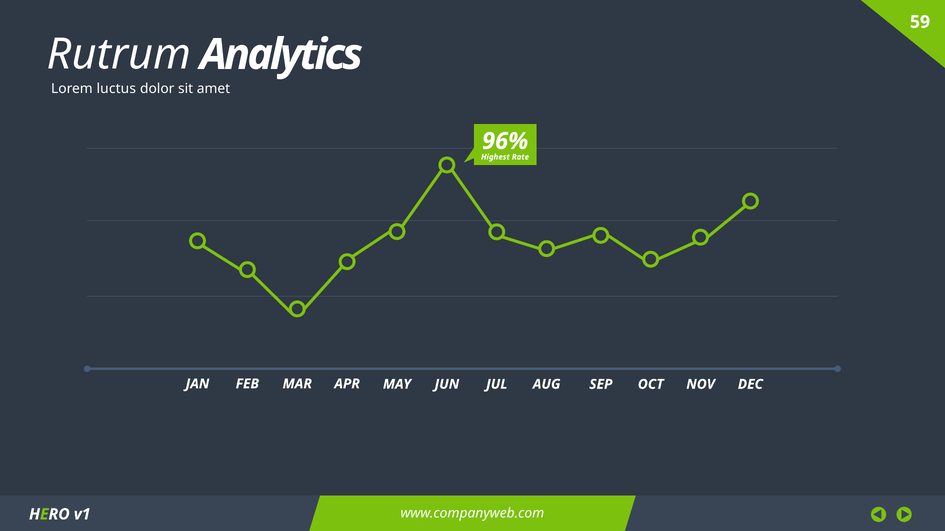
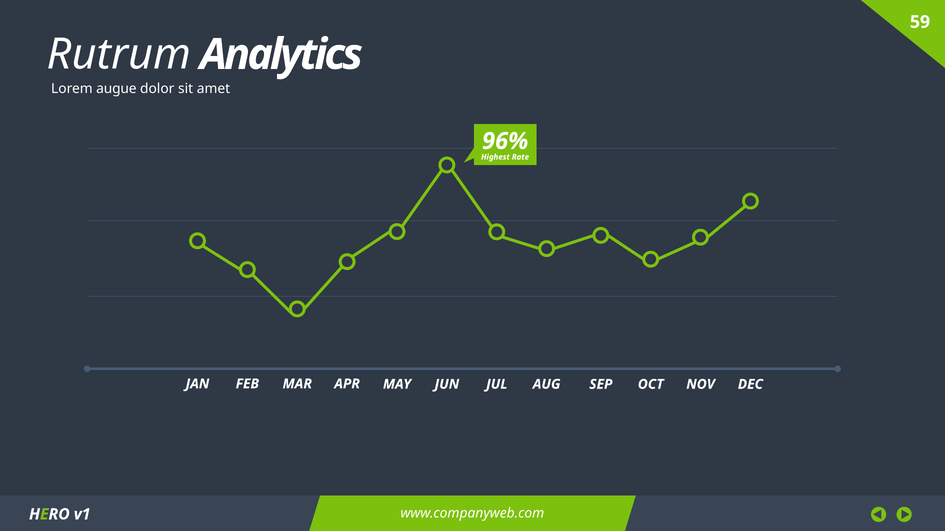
luctus: luctus -> augue (116, 89)
